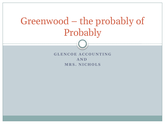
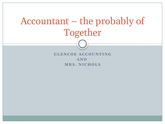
Greenwood: Greenwood -> Accountant (45, 21)
Probably: Probably -> Together (83, 33)
